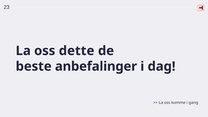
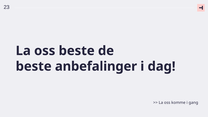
oss dette: dette -> beste (77, 51)
